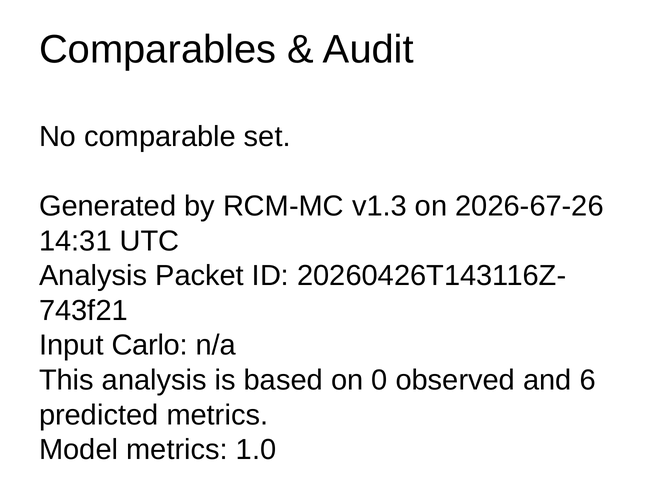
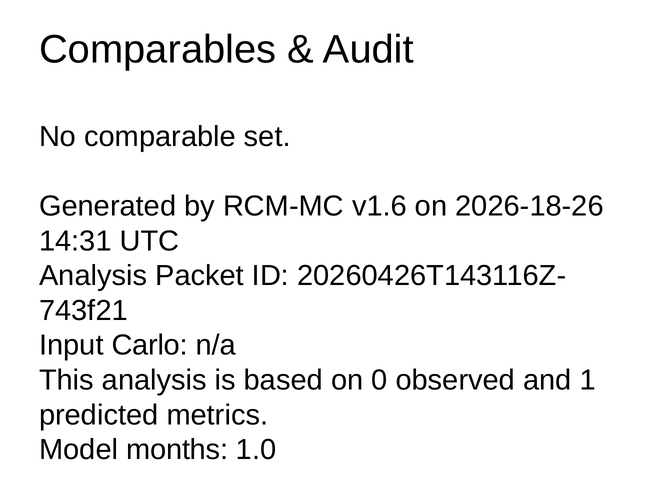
v1.3: v1.3 -> v1.6 (379, 207)
2026-67-26: 2026-67-26 -> 2026-18-26 (530, 207)
6: 6 -> 1 (588, 381)
Model metrics: metrics -> months (177, 450)
